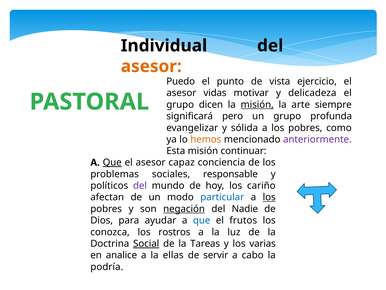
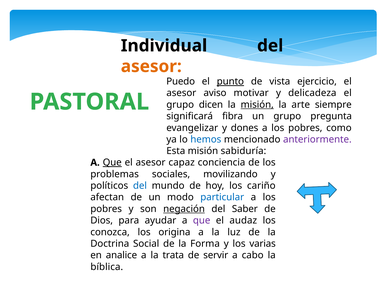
punto underline: none -> present (230, 81)
vidas: vidas -> aviso (215, 93)
pero: pero -> fibra (233, 116)
profunda: profunda -> pregunta (331, 116)
sólida: sólida -> dones (245, 128)
hemos colour: orange -> blue (206, 139)
continuar: continuar -> sabiduría (243, 151)
responsable: responsable -> movilizando (230, 174)
del colour: purple -> blue (140, 185)
los underline: present -> none (269, 197)
Nadie: Nadie -> Saber (245, 209)
que colour: blue -> purple (202, 220)
frutos: frutos -> audaz (243, 220)
rostros: rostros -> origina (174, 232)
Social underline: present -> none (146, 243)
Tareas: Tareas -> Forma (205, 243)
ellas: ellas -> trata (173, 255)
podría: podría -> bíblica (107, 266)
